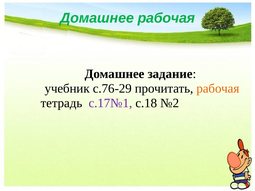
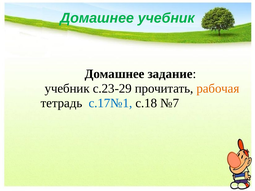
Домашнее рабочая: рабочая -> учебник (166, 18)
с.76-29: с.76-29 -> с.23-29 (112, 89)
с.17№1 colour: purple -> blue (110, 103)
№2: №2 -> №7 (170, 103)
